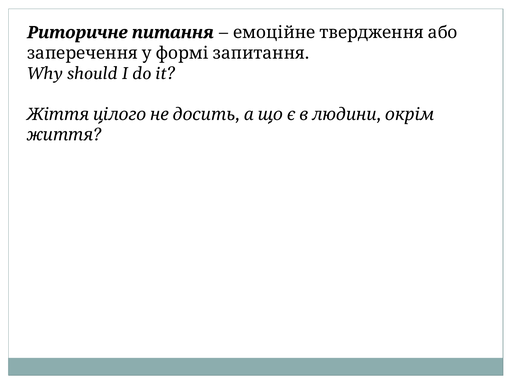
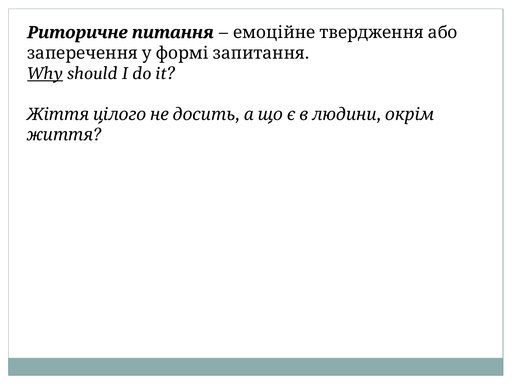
Why underline: none -> present (45, 74)
